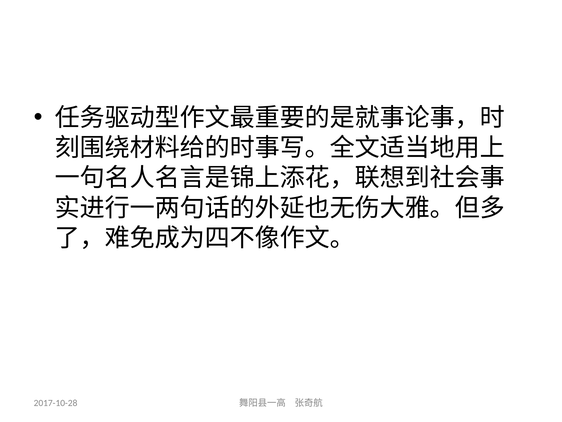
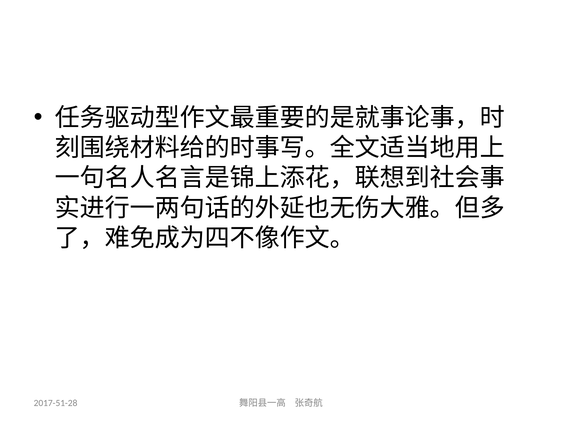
2017-10-28: 2017-10-28 -> 2017-51-28 (56, 403)
